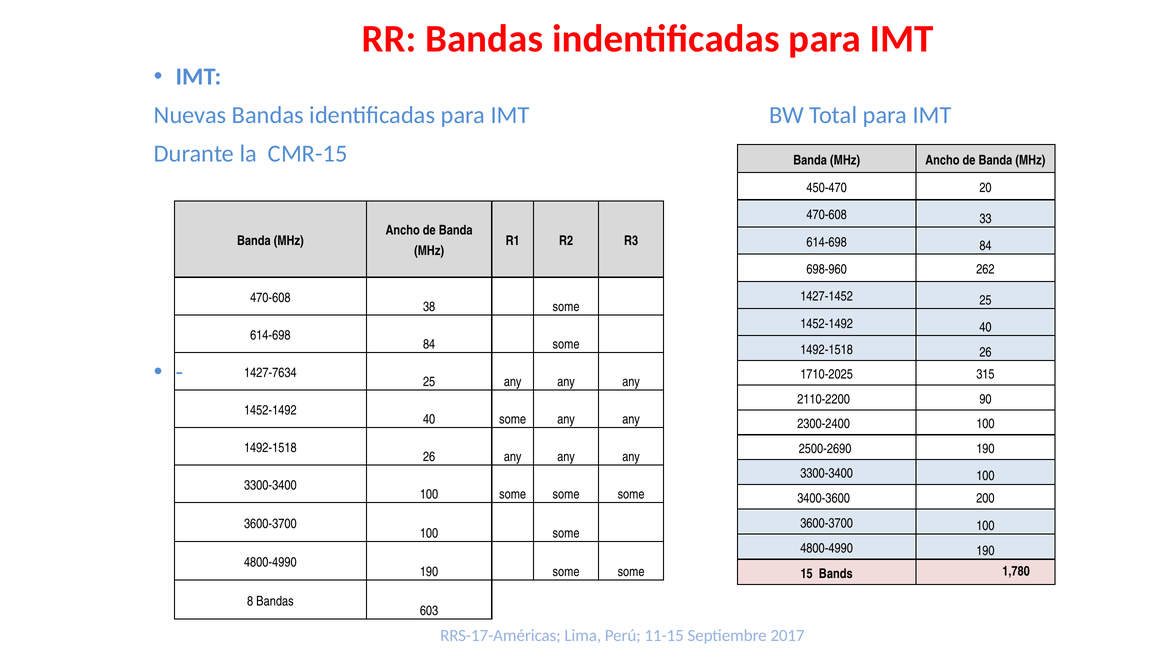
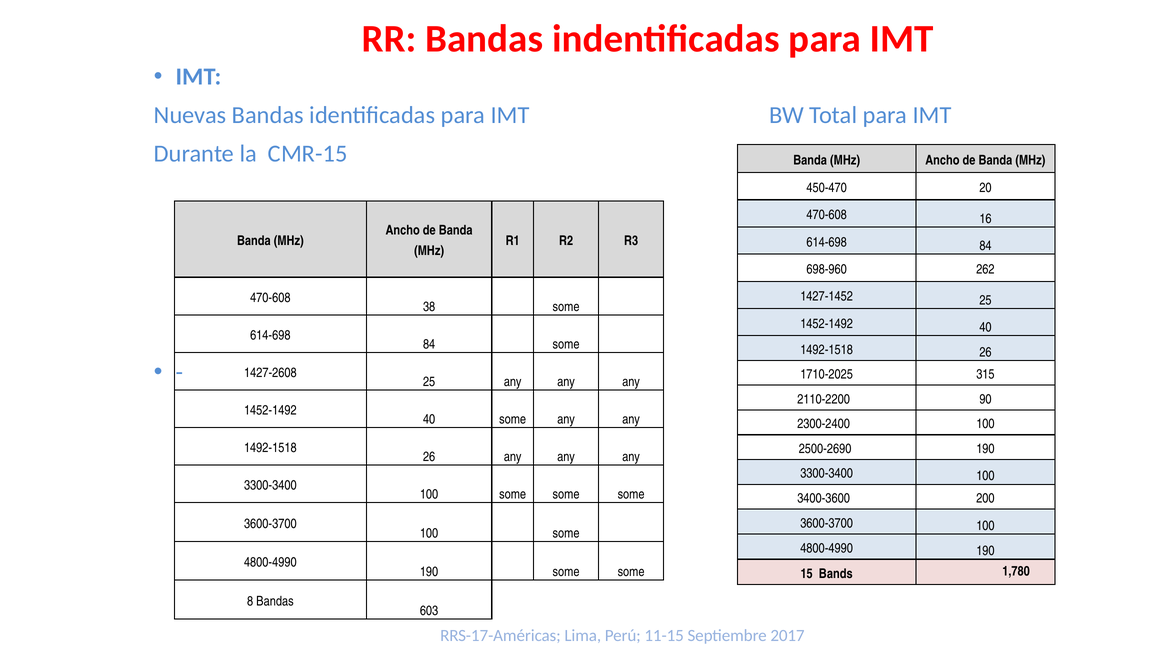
33: 33 -> 16 (985, 219)
1427-7634: 1427-7634 -> 1427-2608 (270, 373)
